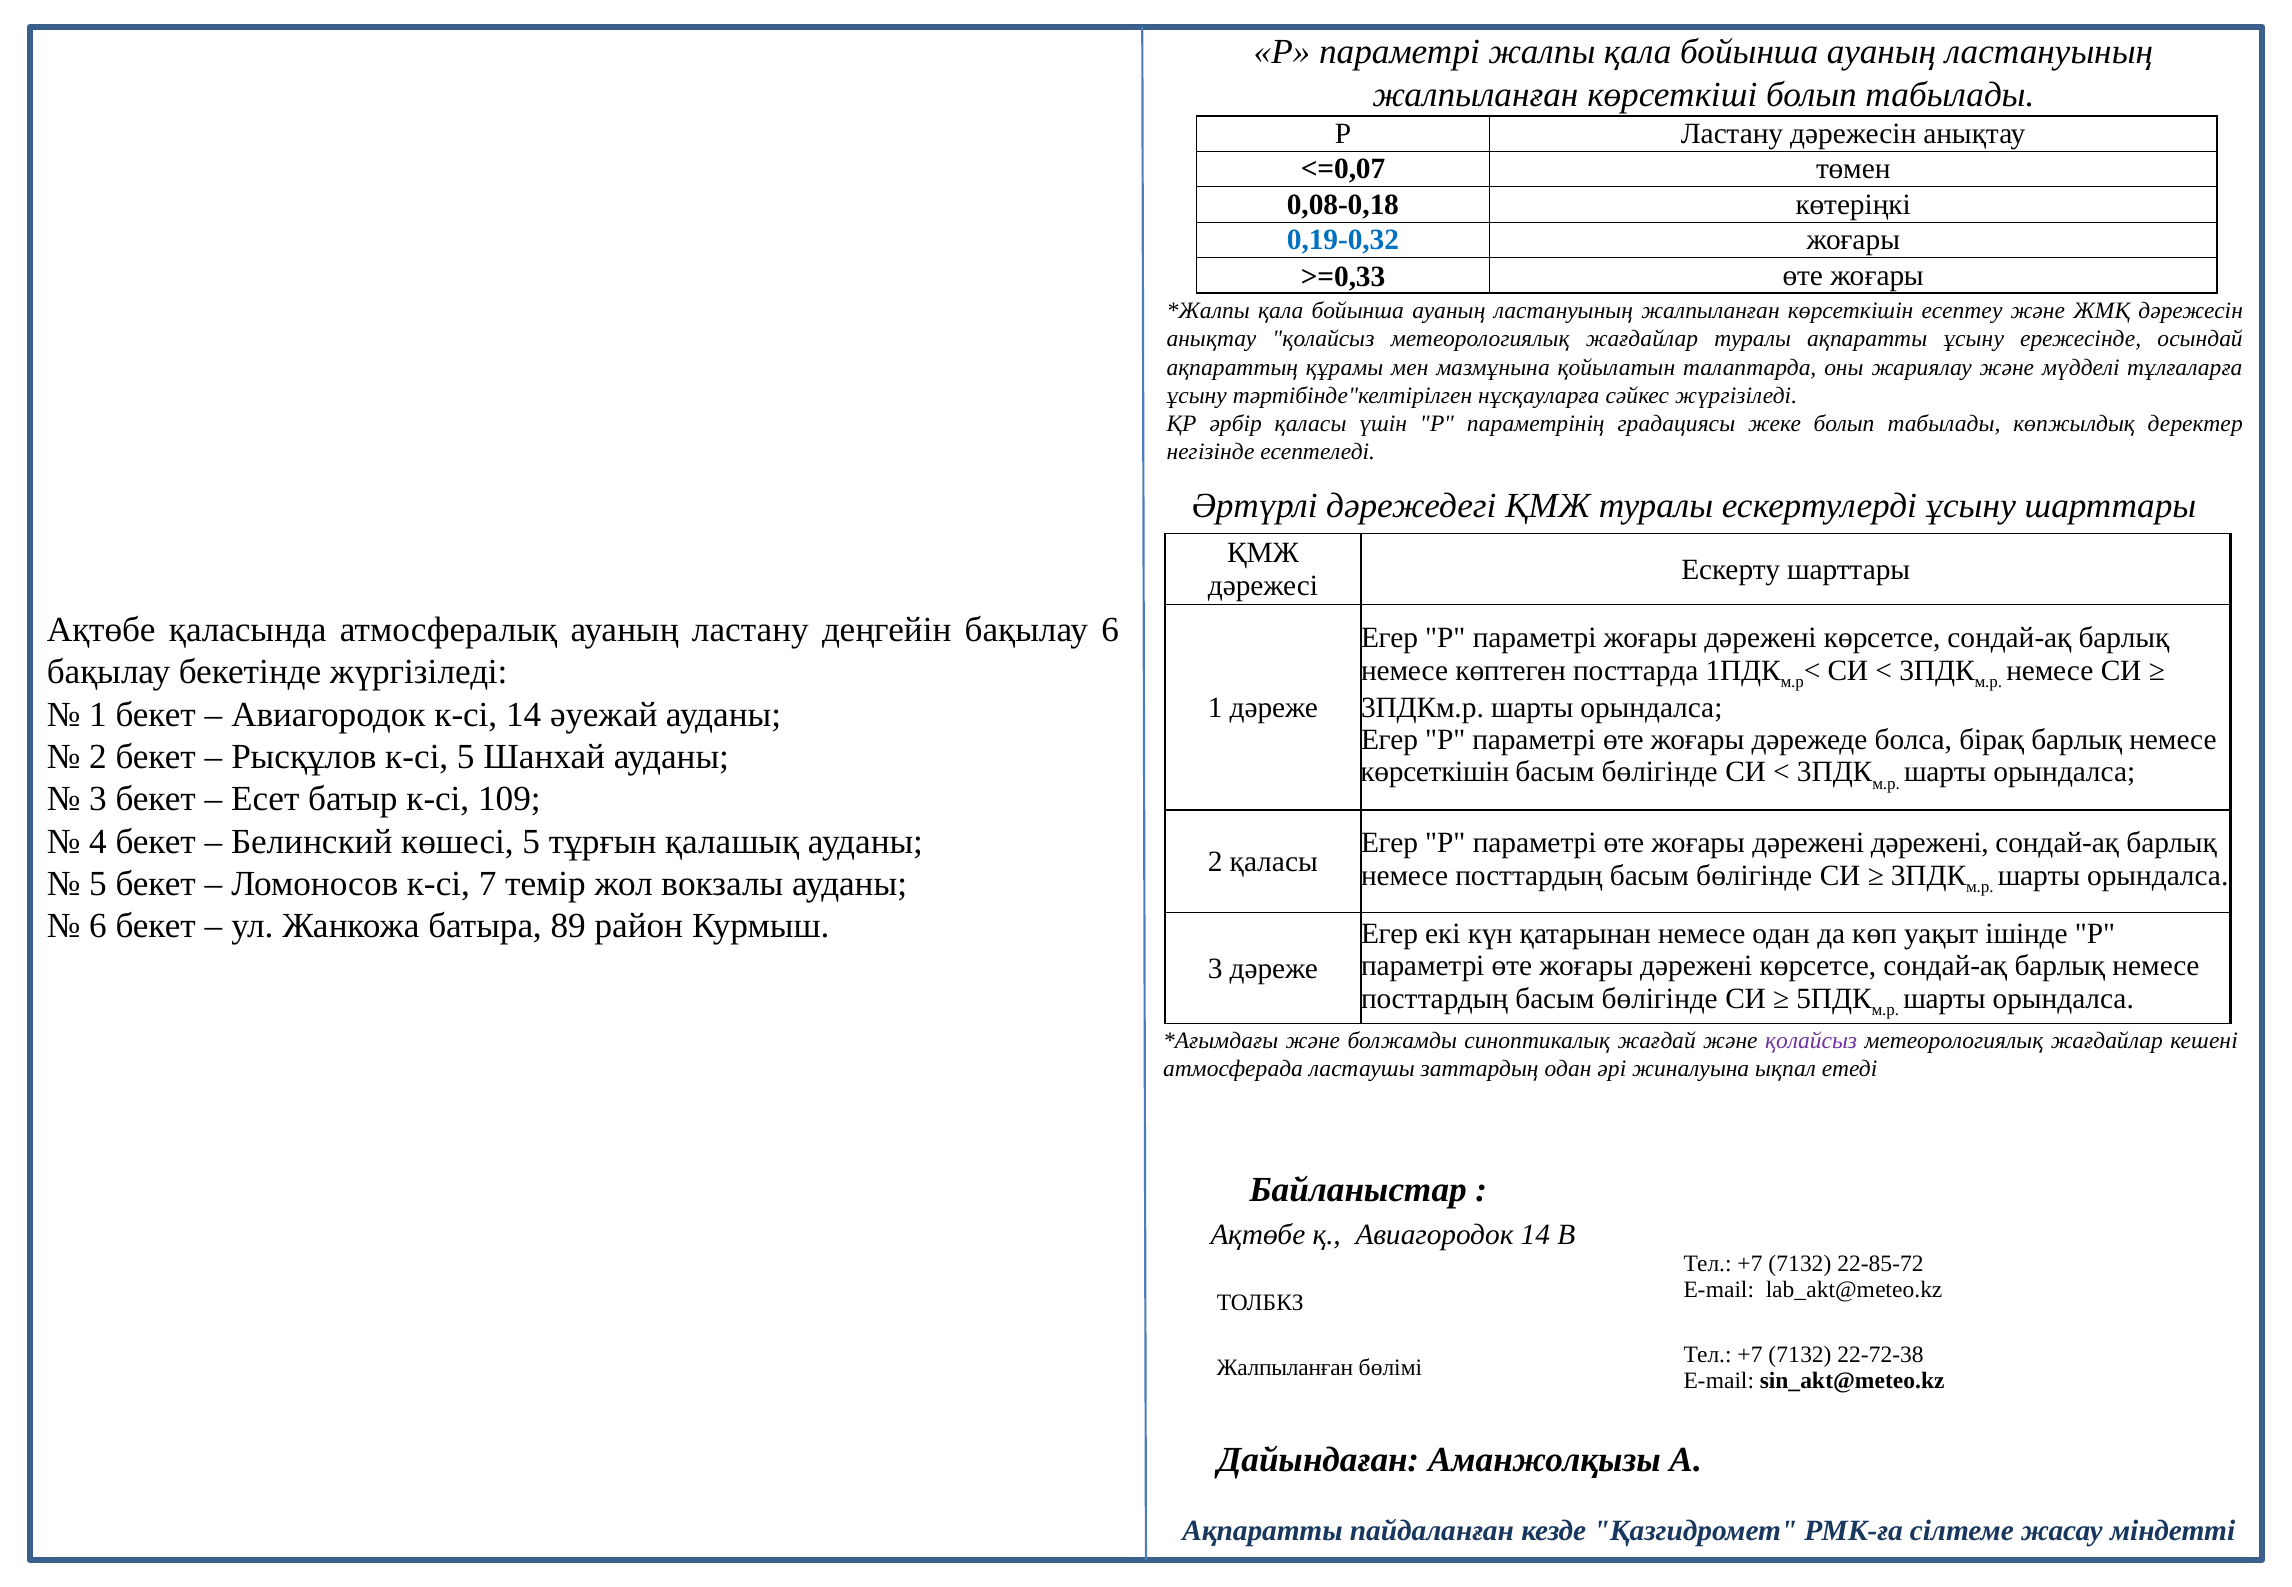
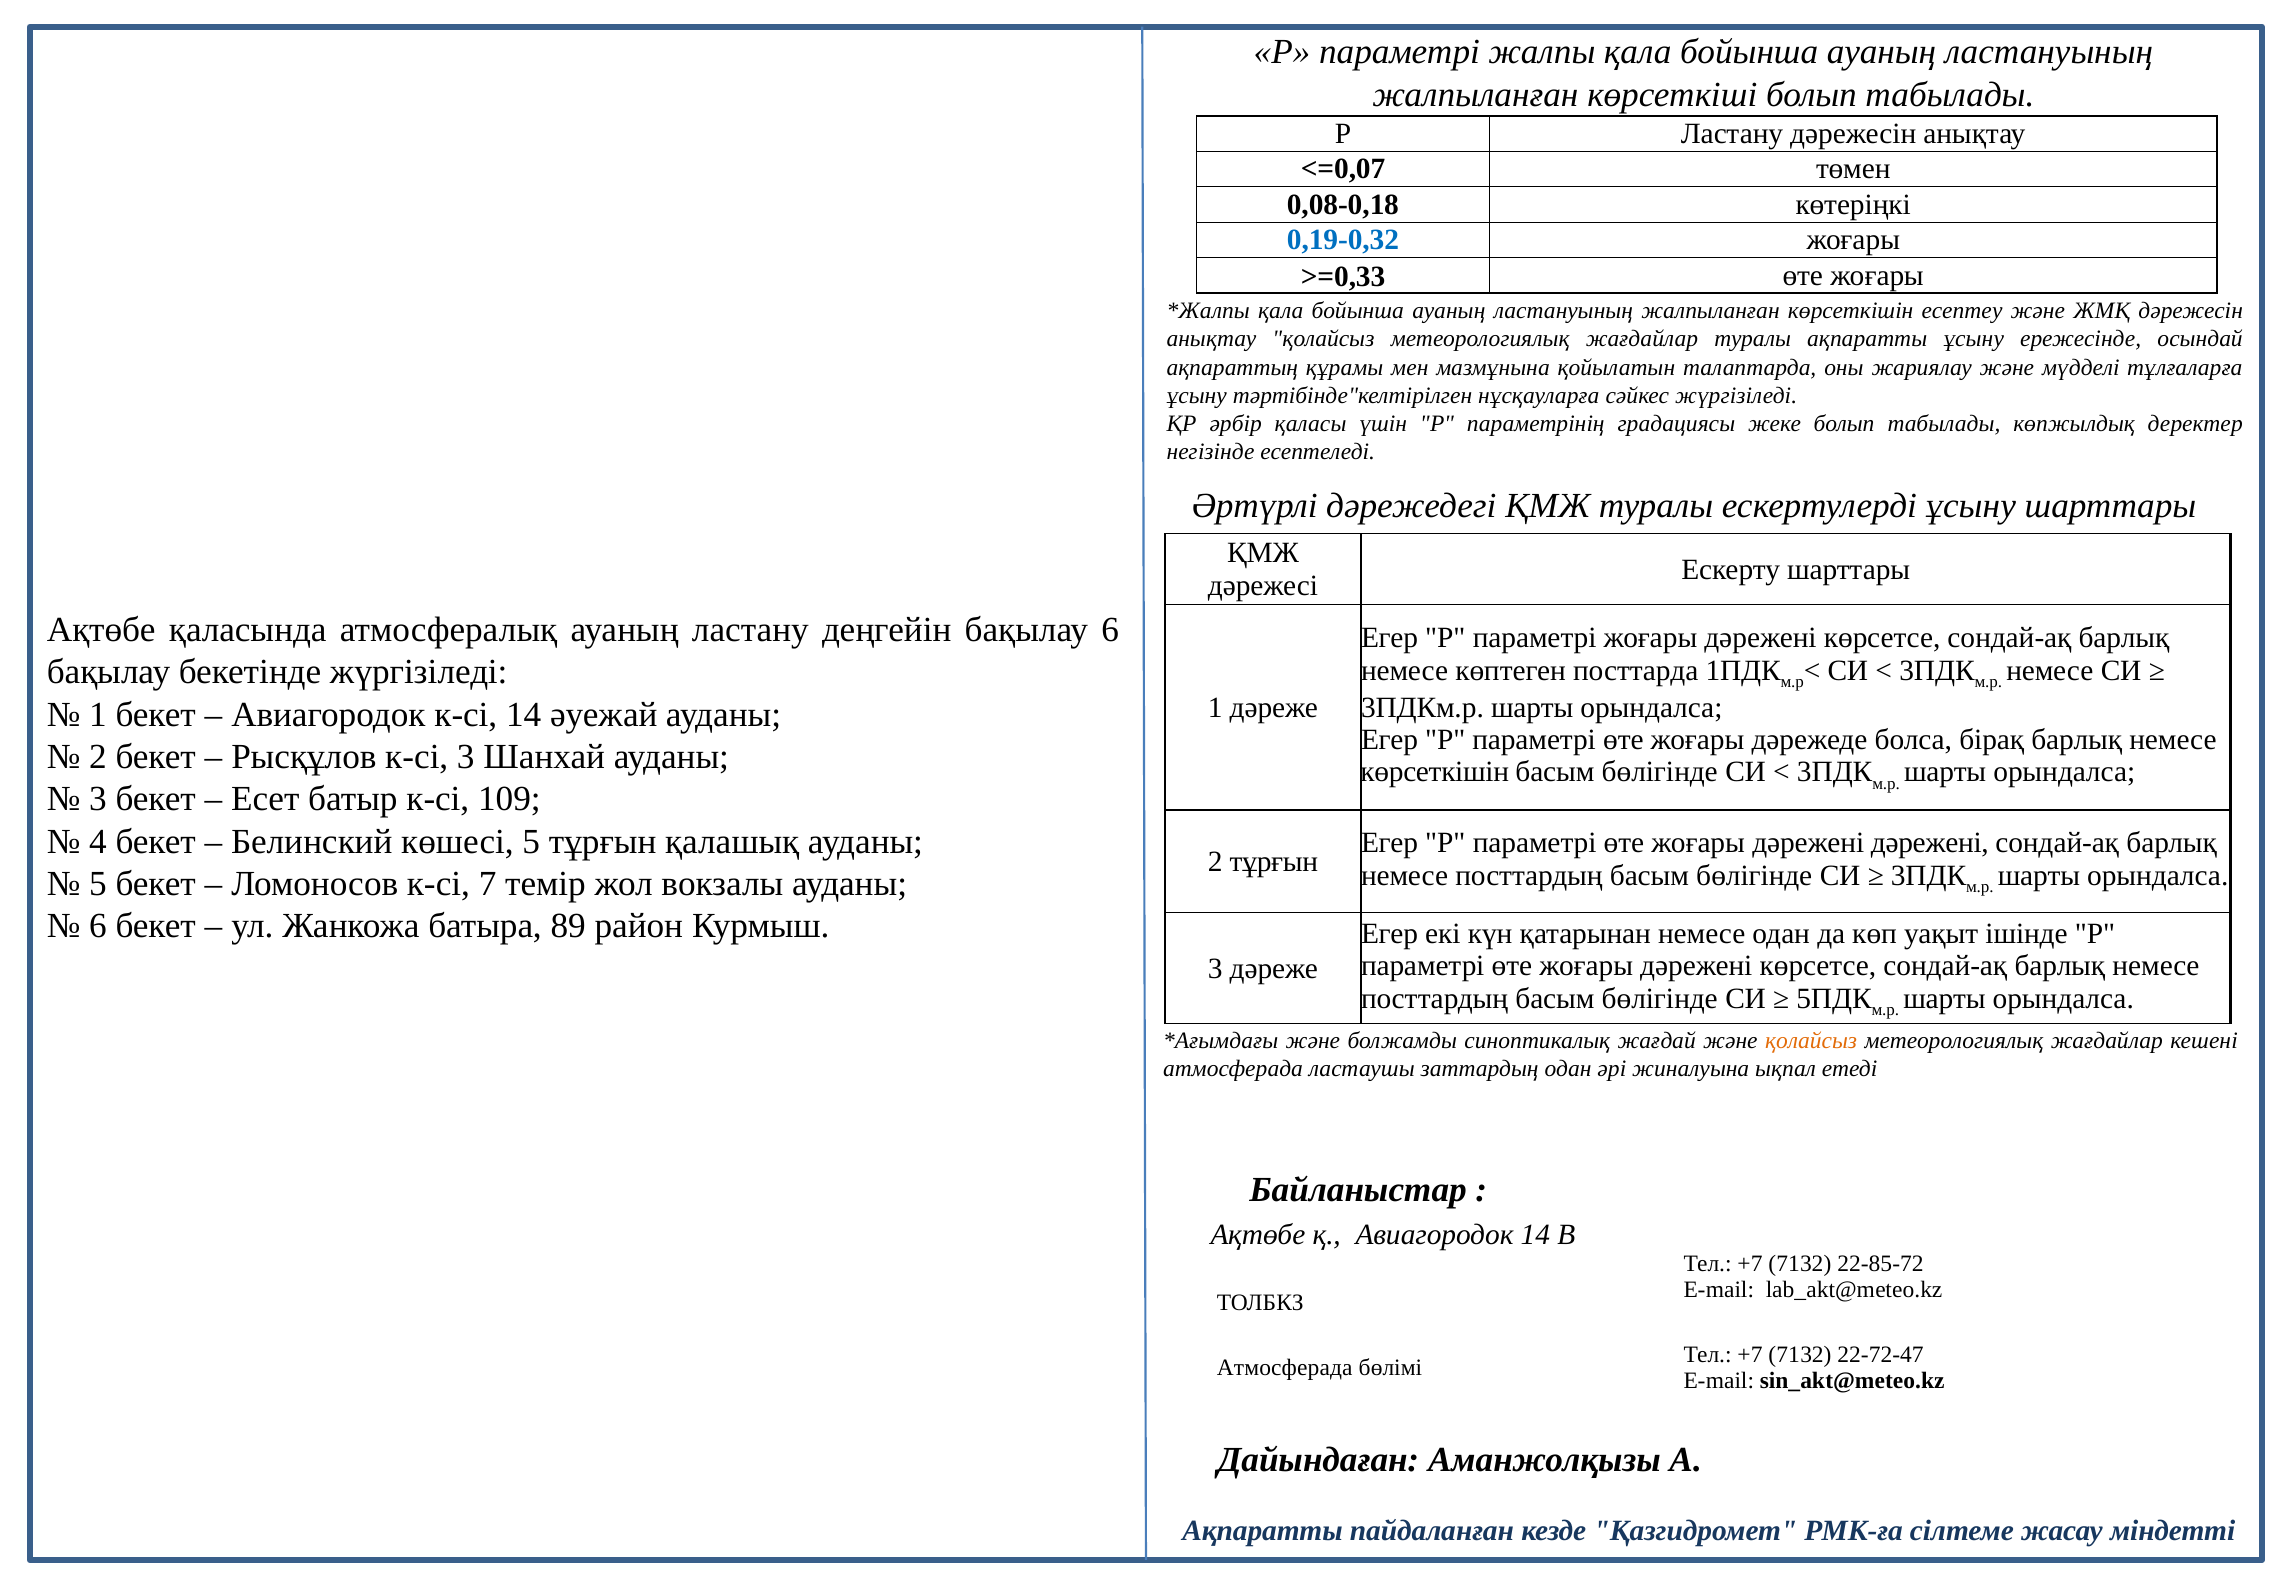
к-сі 5: 5 -> 3 (466, 757)
2 қаласы: қаласы -> тұрғын (1274, 861)
қолайсыз colour: purple -> orange (1811, 1041)
22-72-38: 22-72-38 -> 22-72-47 (1881, 1355)
Жалпыланған: Жалпыланған -> Атмосферада (1285, 1368)
